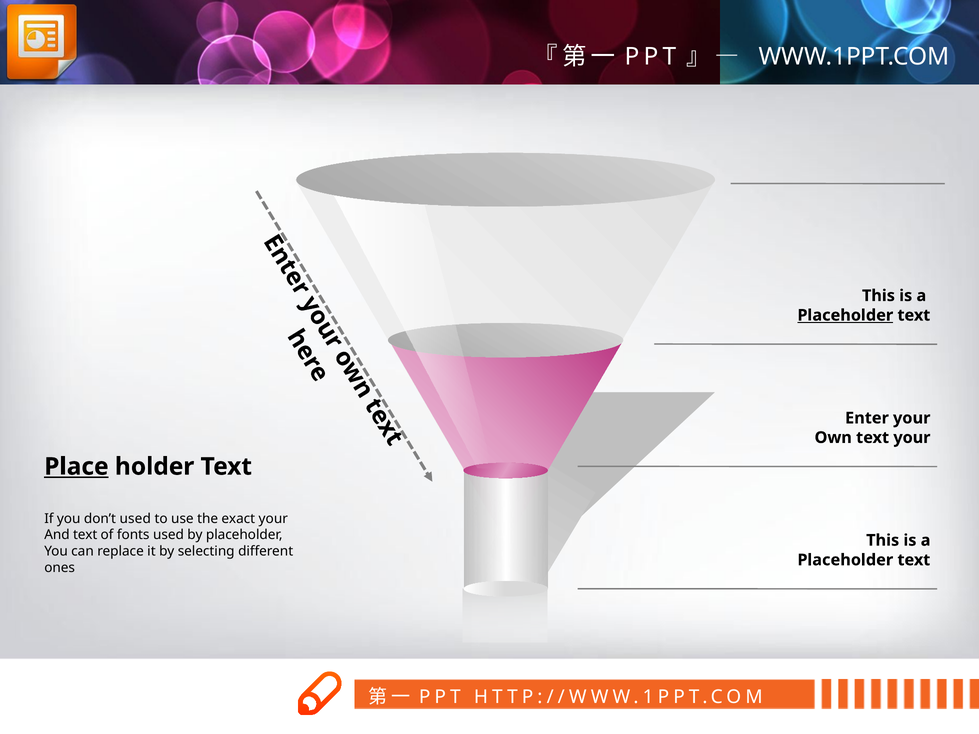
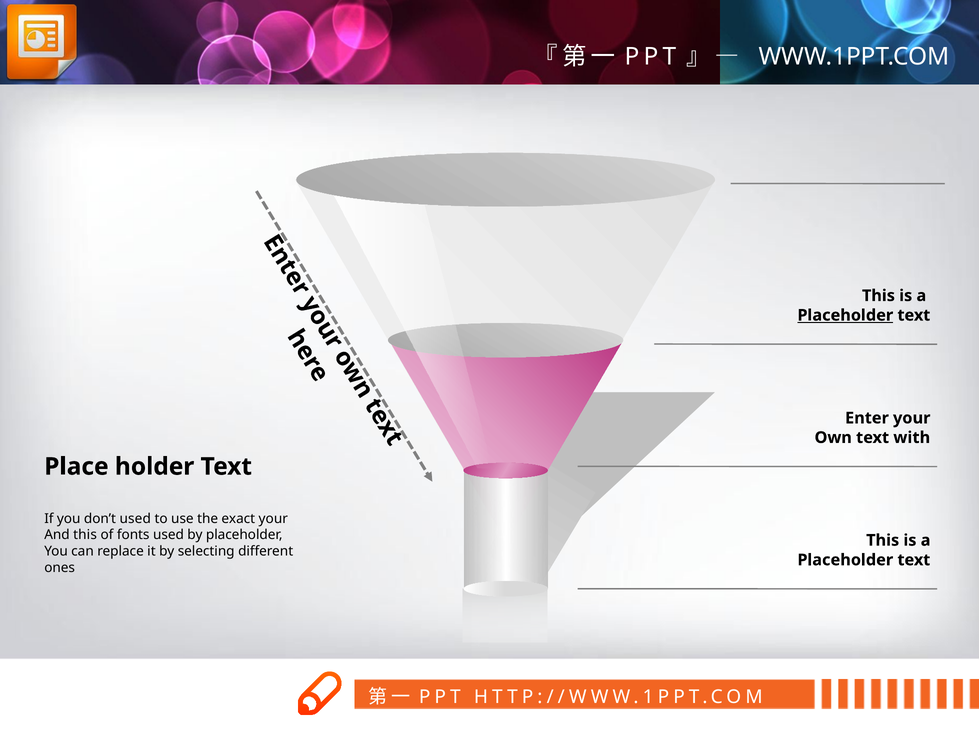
text your: your -> with (912, 438)
Place underline: present -> none (76, 467)
And text: text -> this (85, 535)
